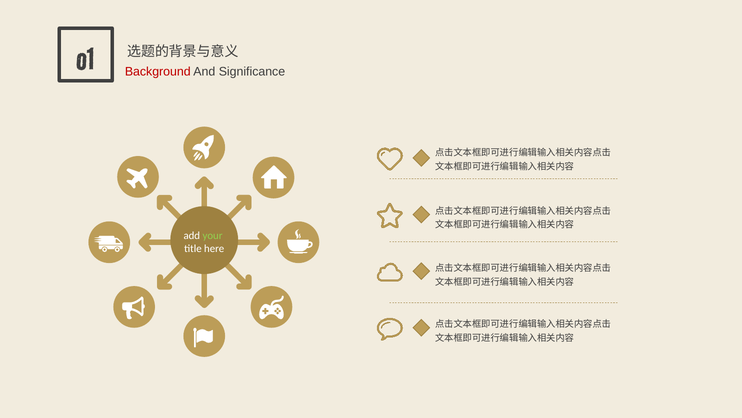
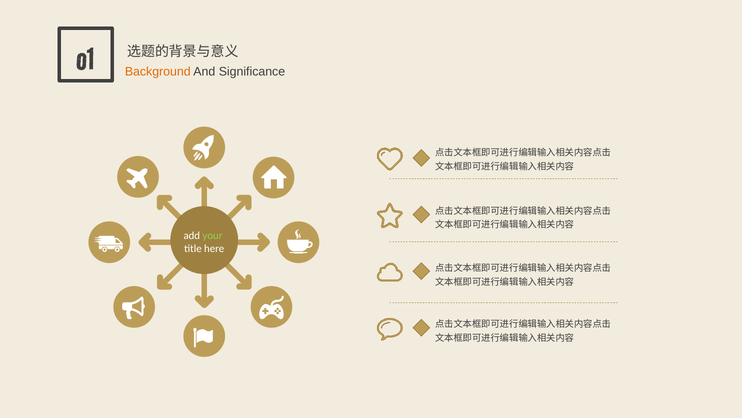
Background colour: red -> orange (158, 72)
